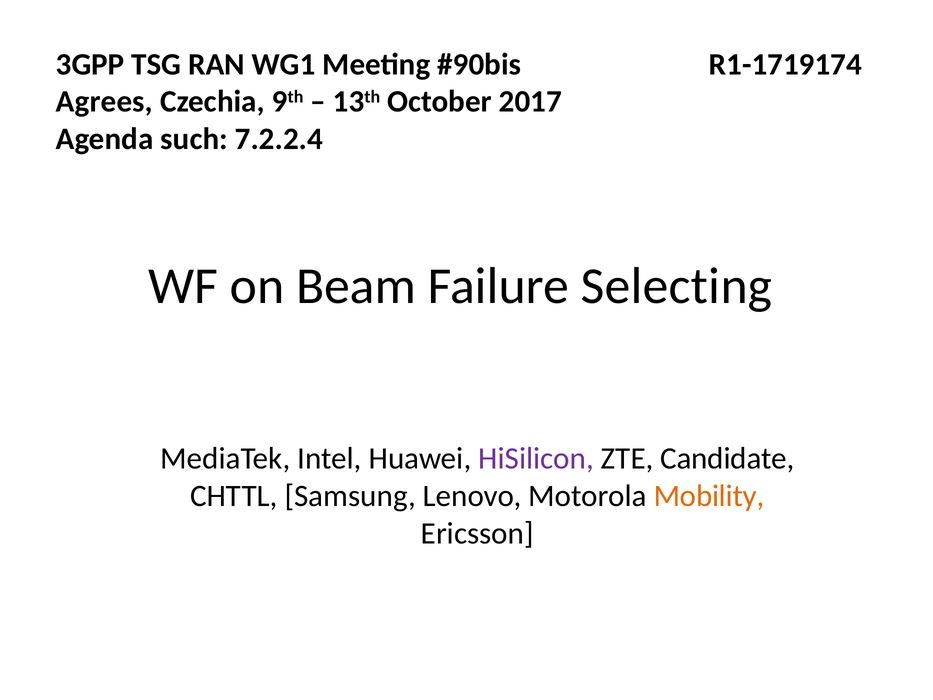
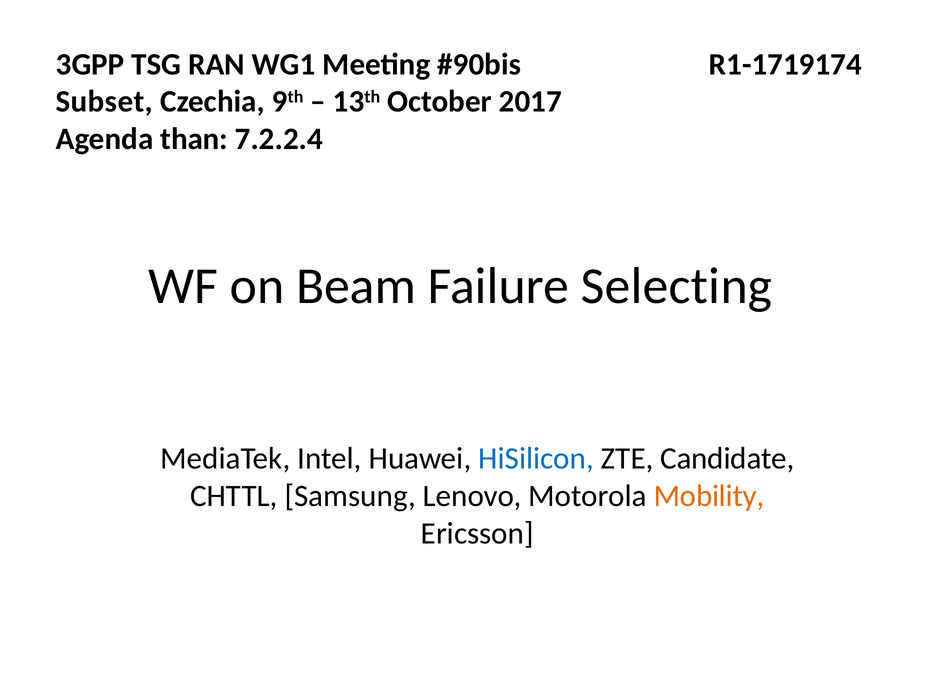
Agrees: Agrees -> Subset (104, 102)
such: such -> than (194, 139)
HiSilicon colour: purple -> blue (536, 458)
